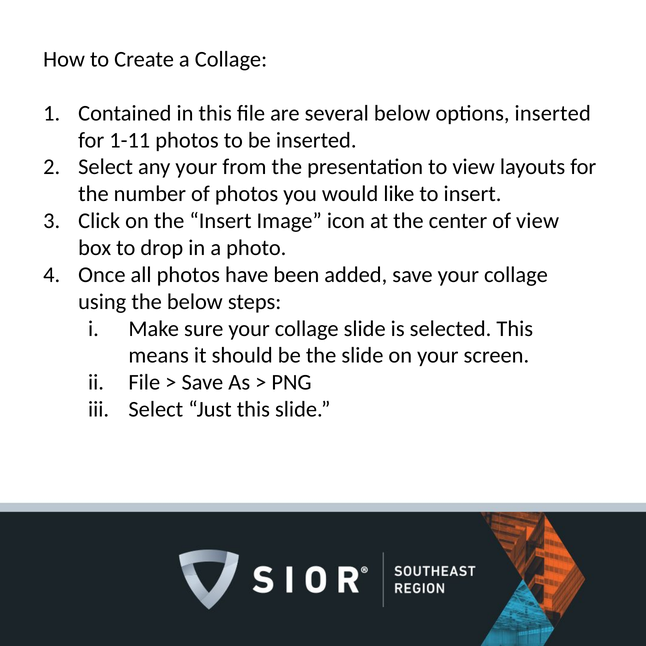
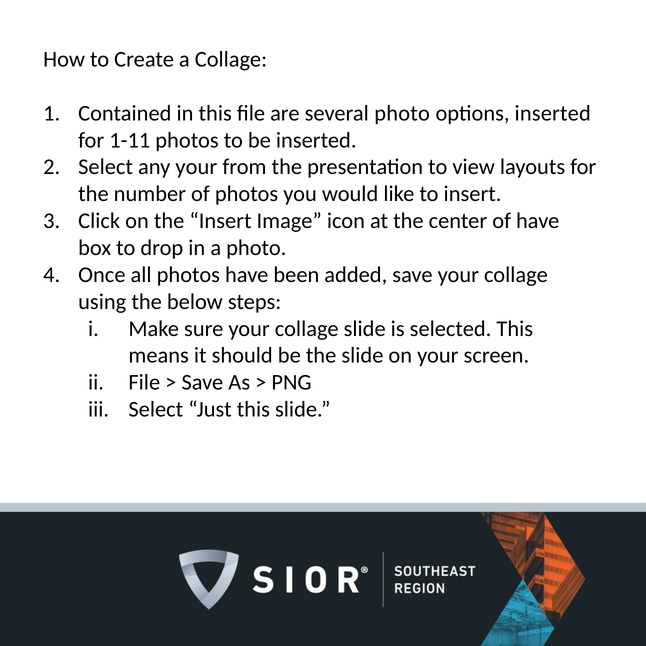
several below: below -> photo (402, 113)
of view: view -> have (538, 221)
